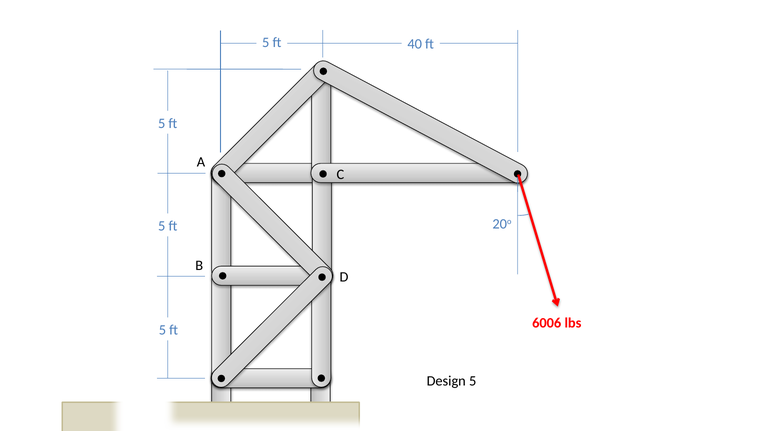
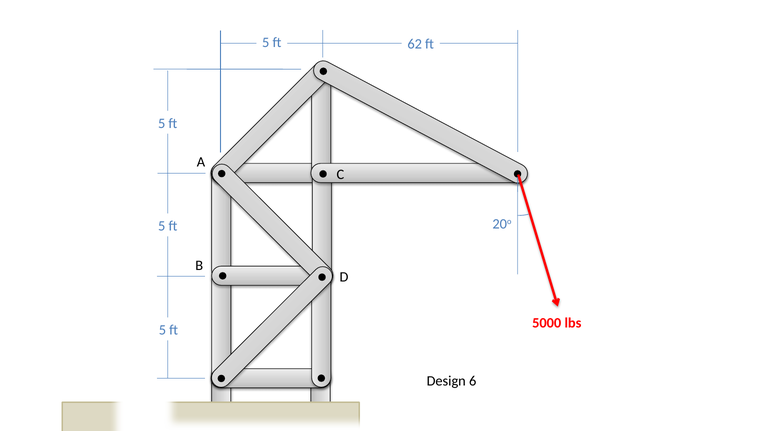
40: 40 -> 62 (415, 44)
6006: 6006 -> 5000 (547, 323)
Design 5: 5 -> 6 (473, 381)
